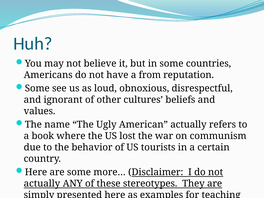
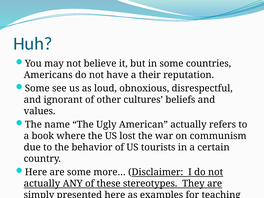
from: from -> their (150, 75)
